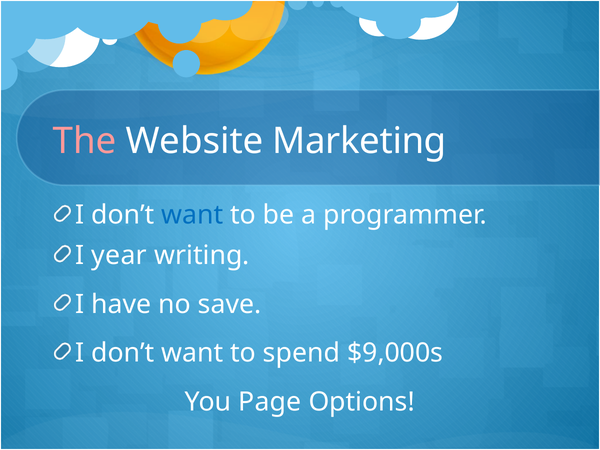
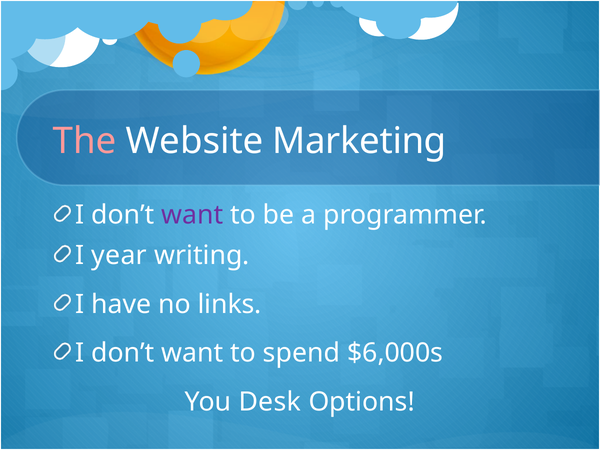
want colour: blue -> purple (192, 215)
save: save -> links (230, 304)
$9,000s: $9,000s -> $6,000s (395, 353)
Page: Page -> Desk (270, 402)
